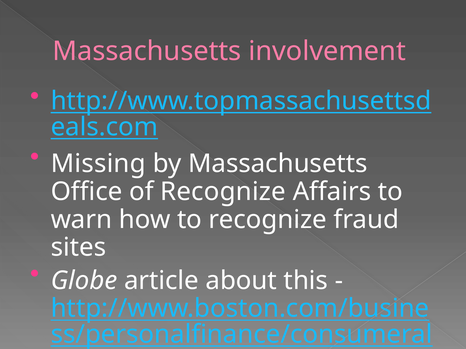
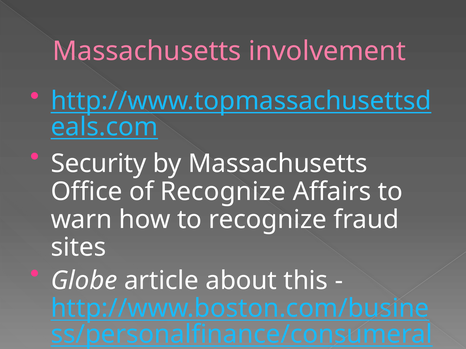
Missing: Missing -> Security (99, 164)
